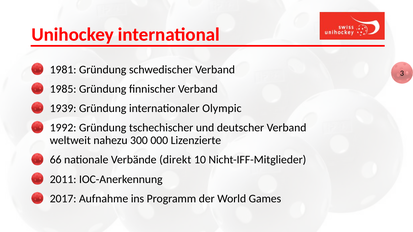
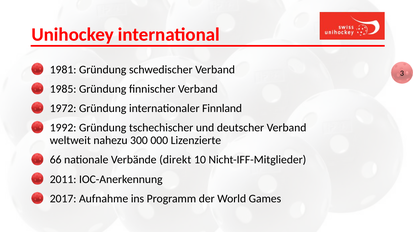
1939: 1939 -> 1972 (63, 109)
Olympic: Olympic -> Finnland (222, 109)
